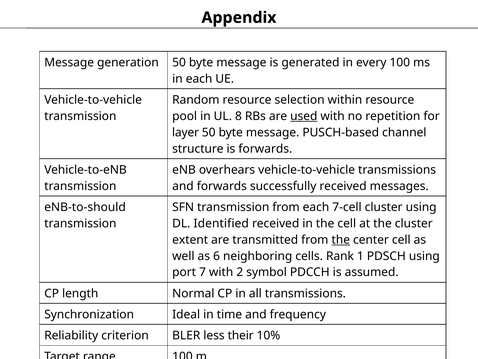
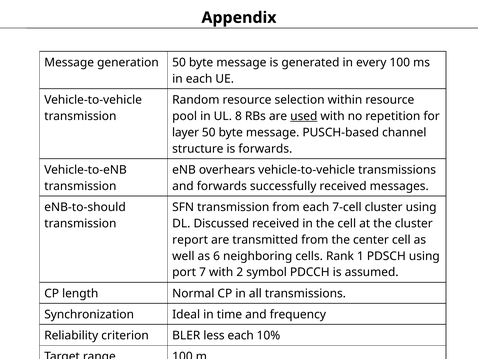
Identified: Identified -> Discussed (221, 223)
extent: extent -> report (190, 239)
the underline: present -> none (341, 239)
less their: their -> each (241, 335)
